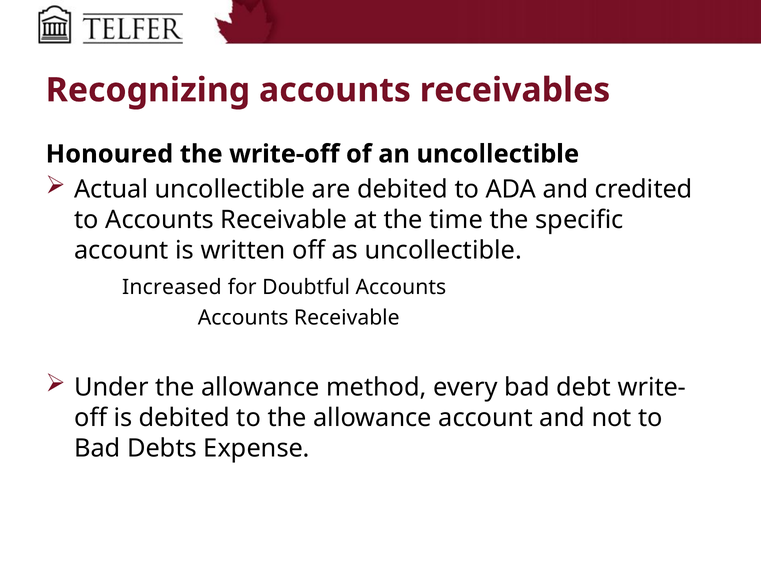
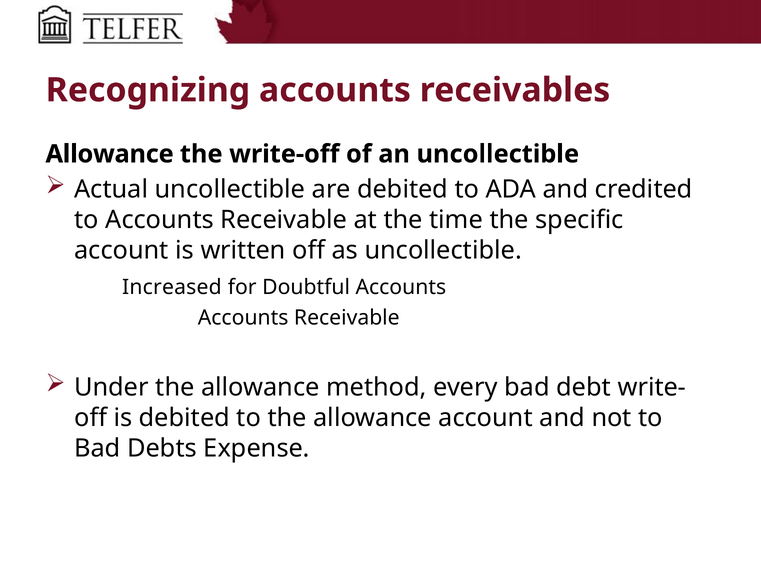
Honoured: Honoured -> Allowance (110, 154)
